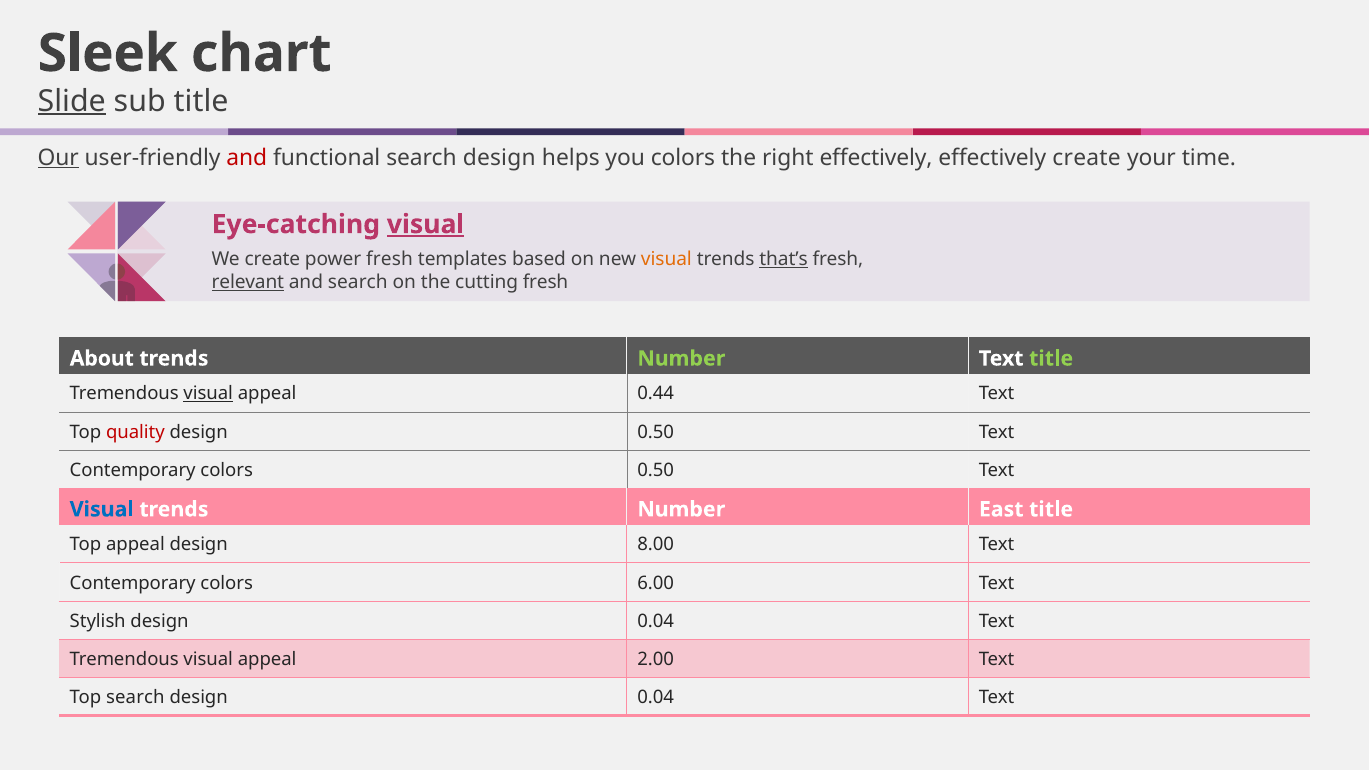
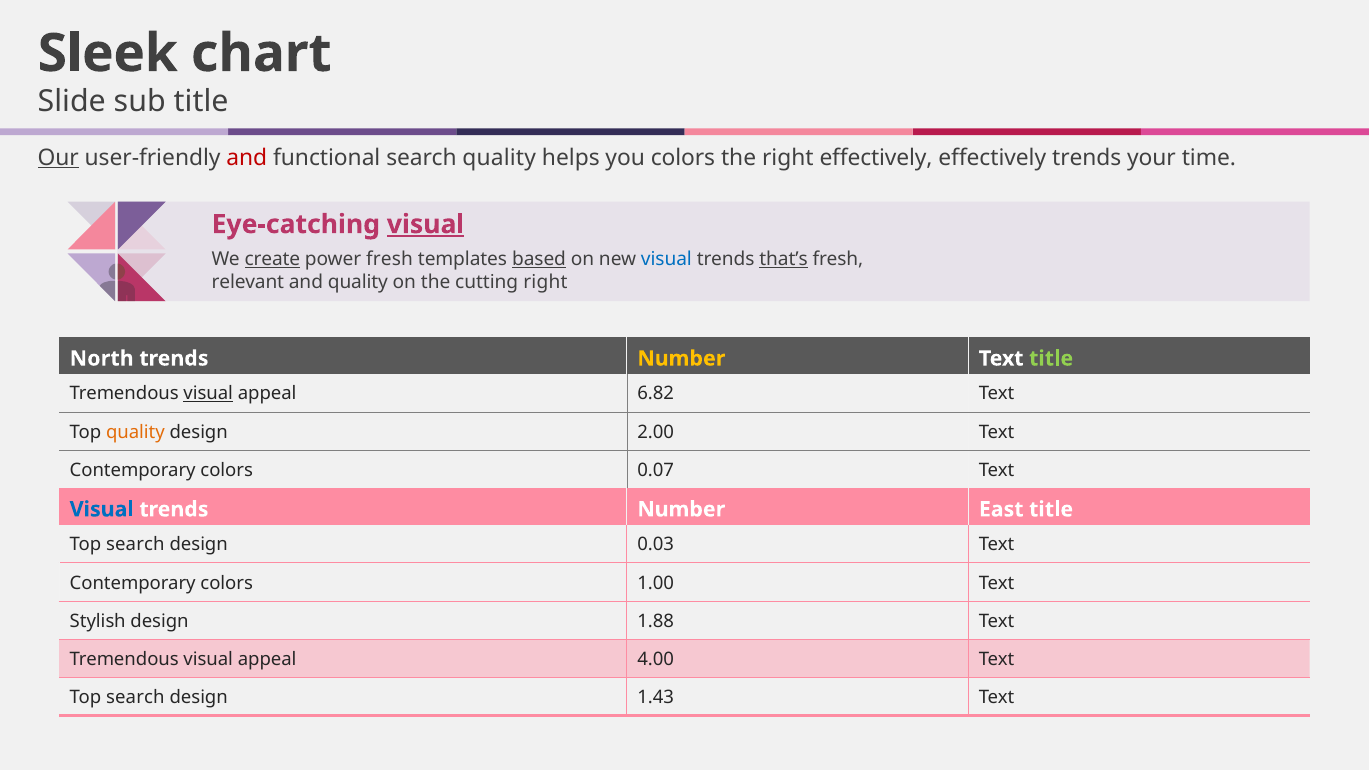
Slide underline: present -> none (72, 101)
functional search design: design -> quality (499, 158)
effectively create: create -> trends (1087, 158)
create underline: none -> present (272, 260)
based underline: none -> present (539, 260)
visual colour: orange -> blue (666, 260)
relevant underline: present -> none (248, 283)
and search: search -> quality (358, 283)
cutting fresh: fresh -> right (545, 283)
About: About -> North (102, 359)
Number colour: light green -> yellow (681, 359)
0.44: 0.44 -> 6.82 (656, 394)
quality colour: red -> orange (135, 432)
design 0.50: 0.50 -> 2.00 (656, 432)
colors 0.50: 0.50 -> 0.07 (656, 470)
appeal: appeal -> search (135, 545)
8.00: 8.00 -> 0.03 (656, 545)
6.00: 6.00 -> 1.00 (656, 583)
Stylish design 0.04: 0.04 -> 1.88 (656, 621)
2.00: 2.00 -> 4.00 (656, 659)
0.04: 0.04 -> 1.43 (656, 698)
